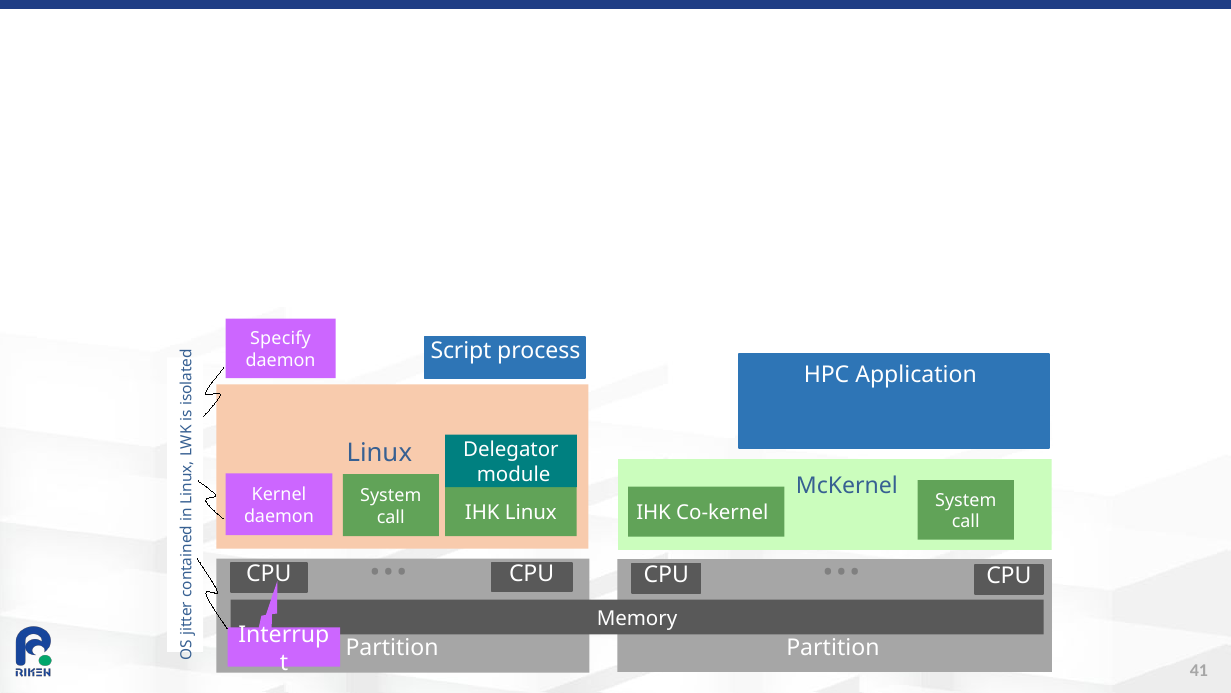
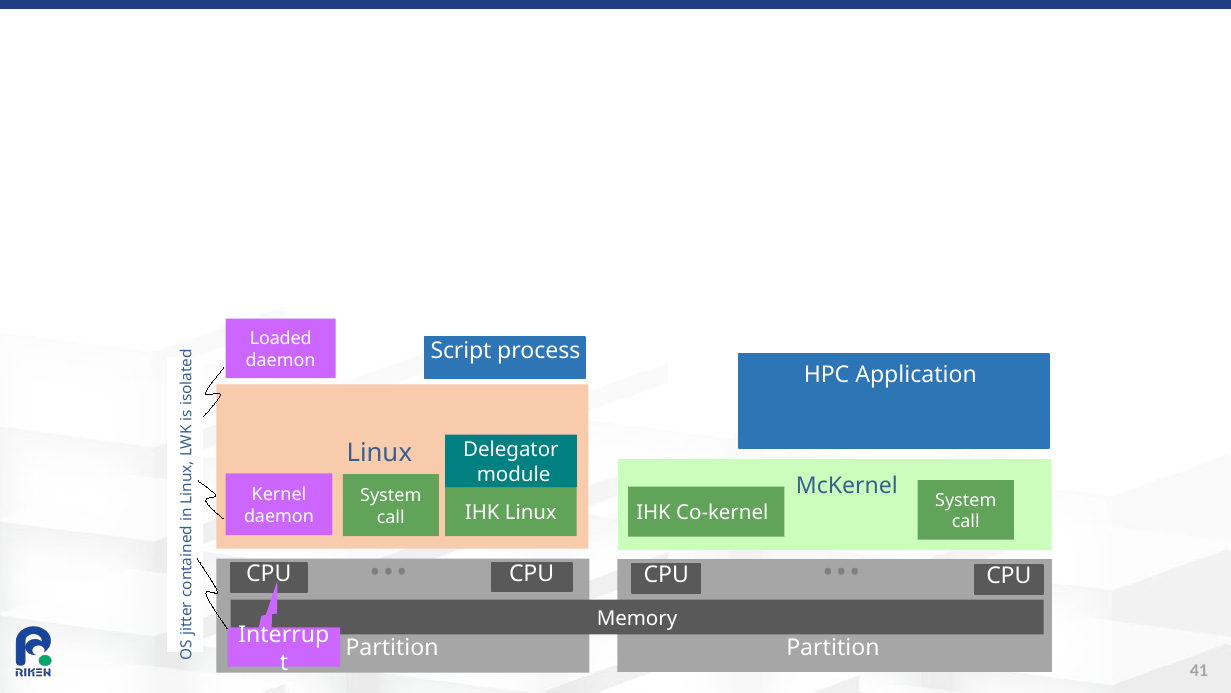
Specify: Specify -> Loaded (281, 339)
